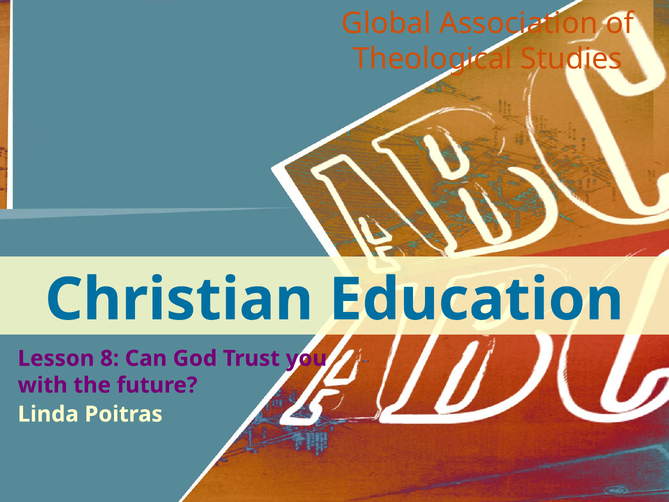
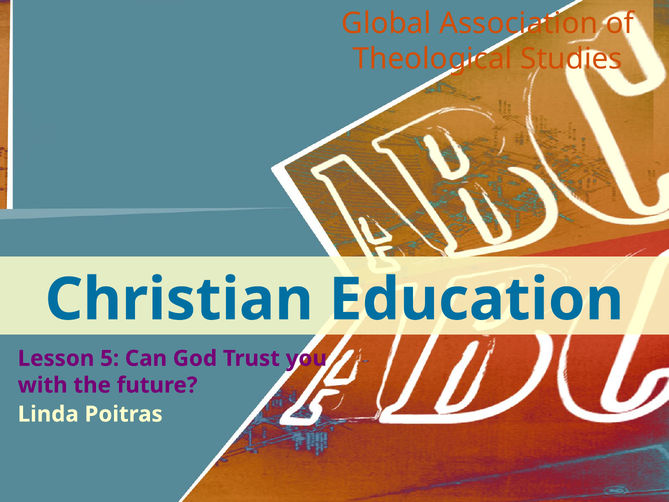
8: 8 -> 5 (110, 358)
